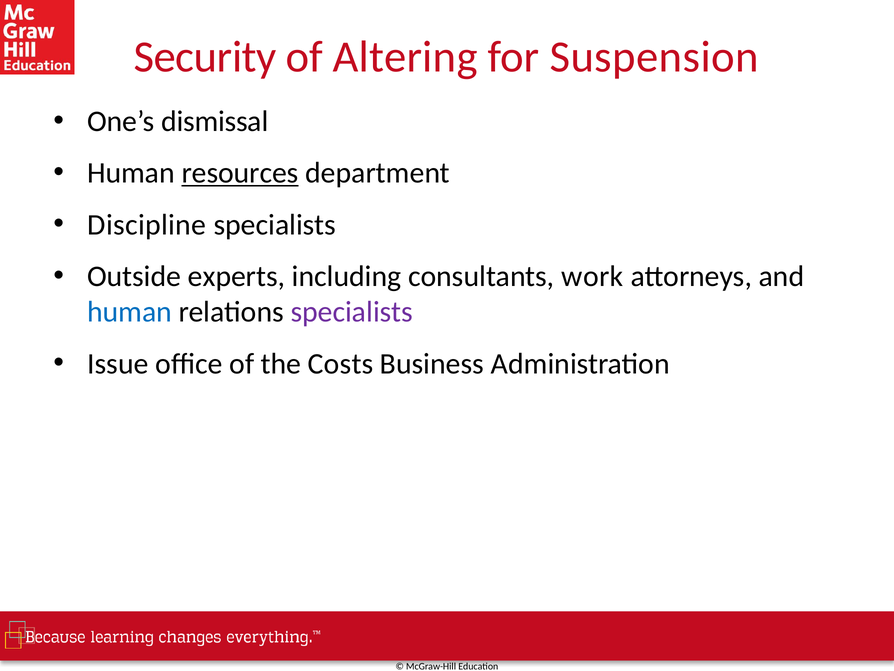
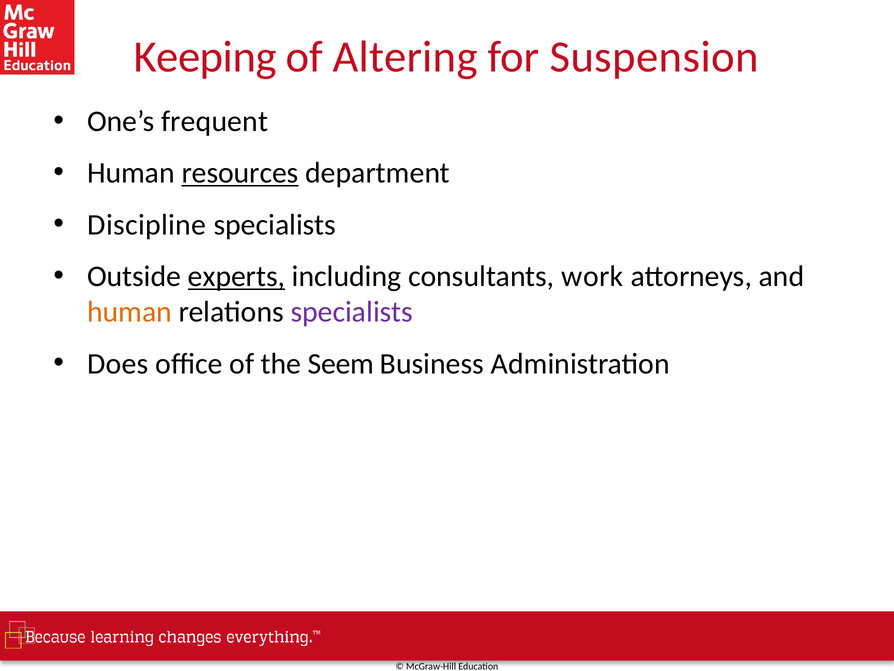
Security: Security -> Keeping (205, 57)
dismissal: dismissal -> frequent (215, 121)
experts underline: none -> present (237, 276)
human colour: blue -> orange (130, 312)
Issue: Issue -> Does (118, 364)
Costs: Costs -> Seem (341, 364)
